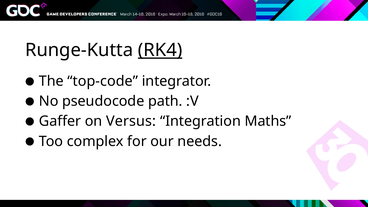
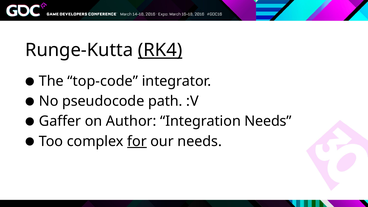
Versus: Versus -> Author (131, 121)
Integration Maths: Maths -> Needs (268, 121)
for underline: none -> present (137, 141)
